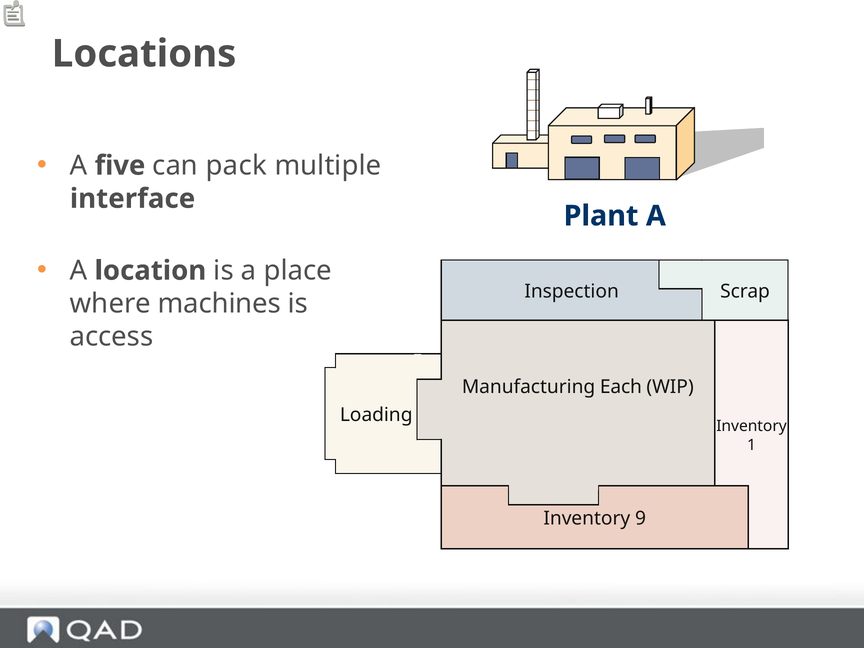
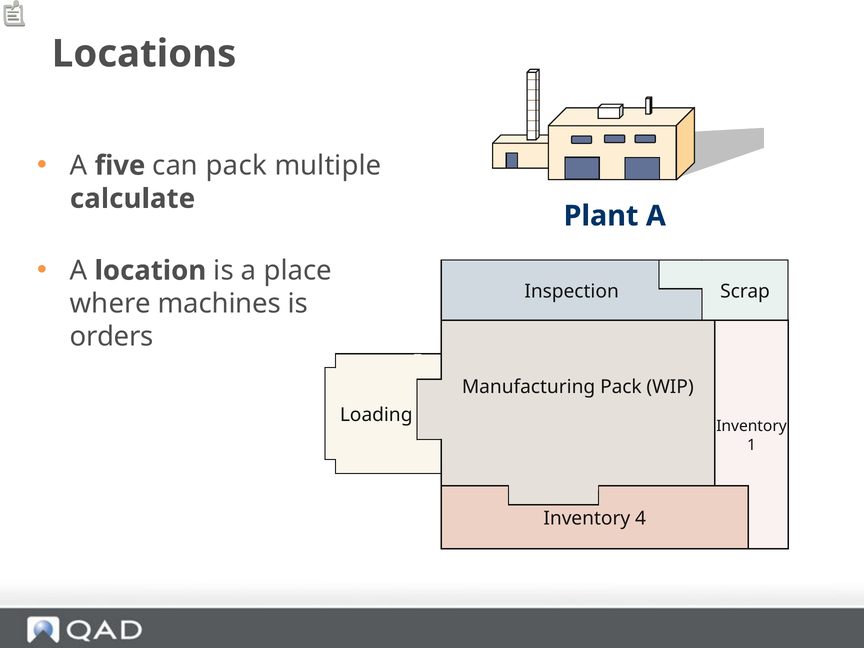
interface: interface -> calculate (133, 199)
access: access -> orders (112, 337)
Manufacturing Each: Each -> Pack (621, 387)
9: 9 -> 4 (641, 519)
